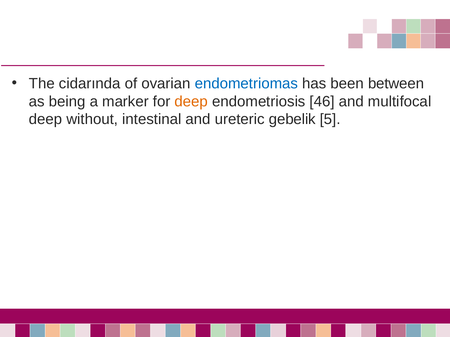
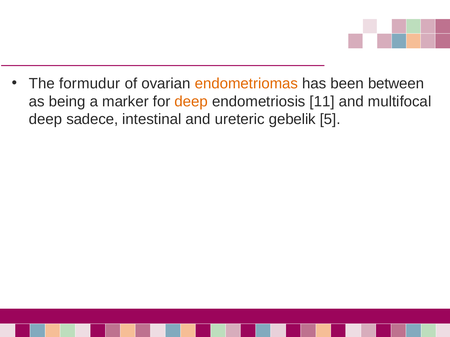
cidarında: cidarında -> formudur (90, 84)
endometriomas colour: blue -> orange (246, 84)
46: 46 -> 11 (322, 102)
without: without -> sadece (92, 120)
